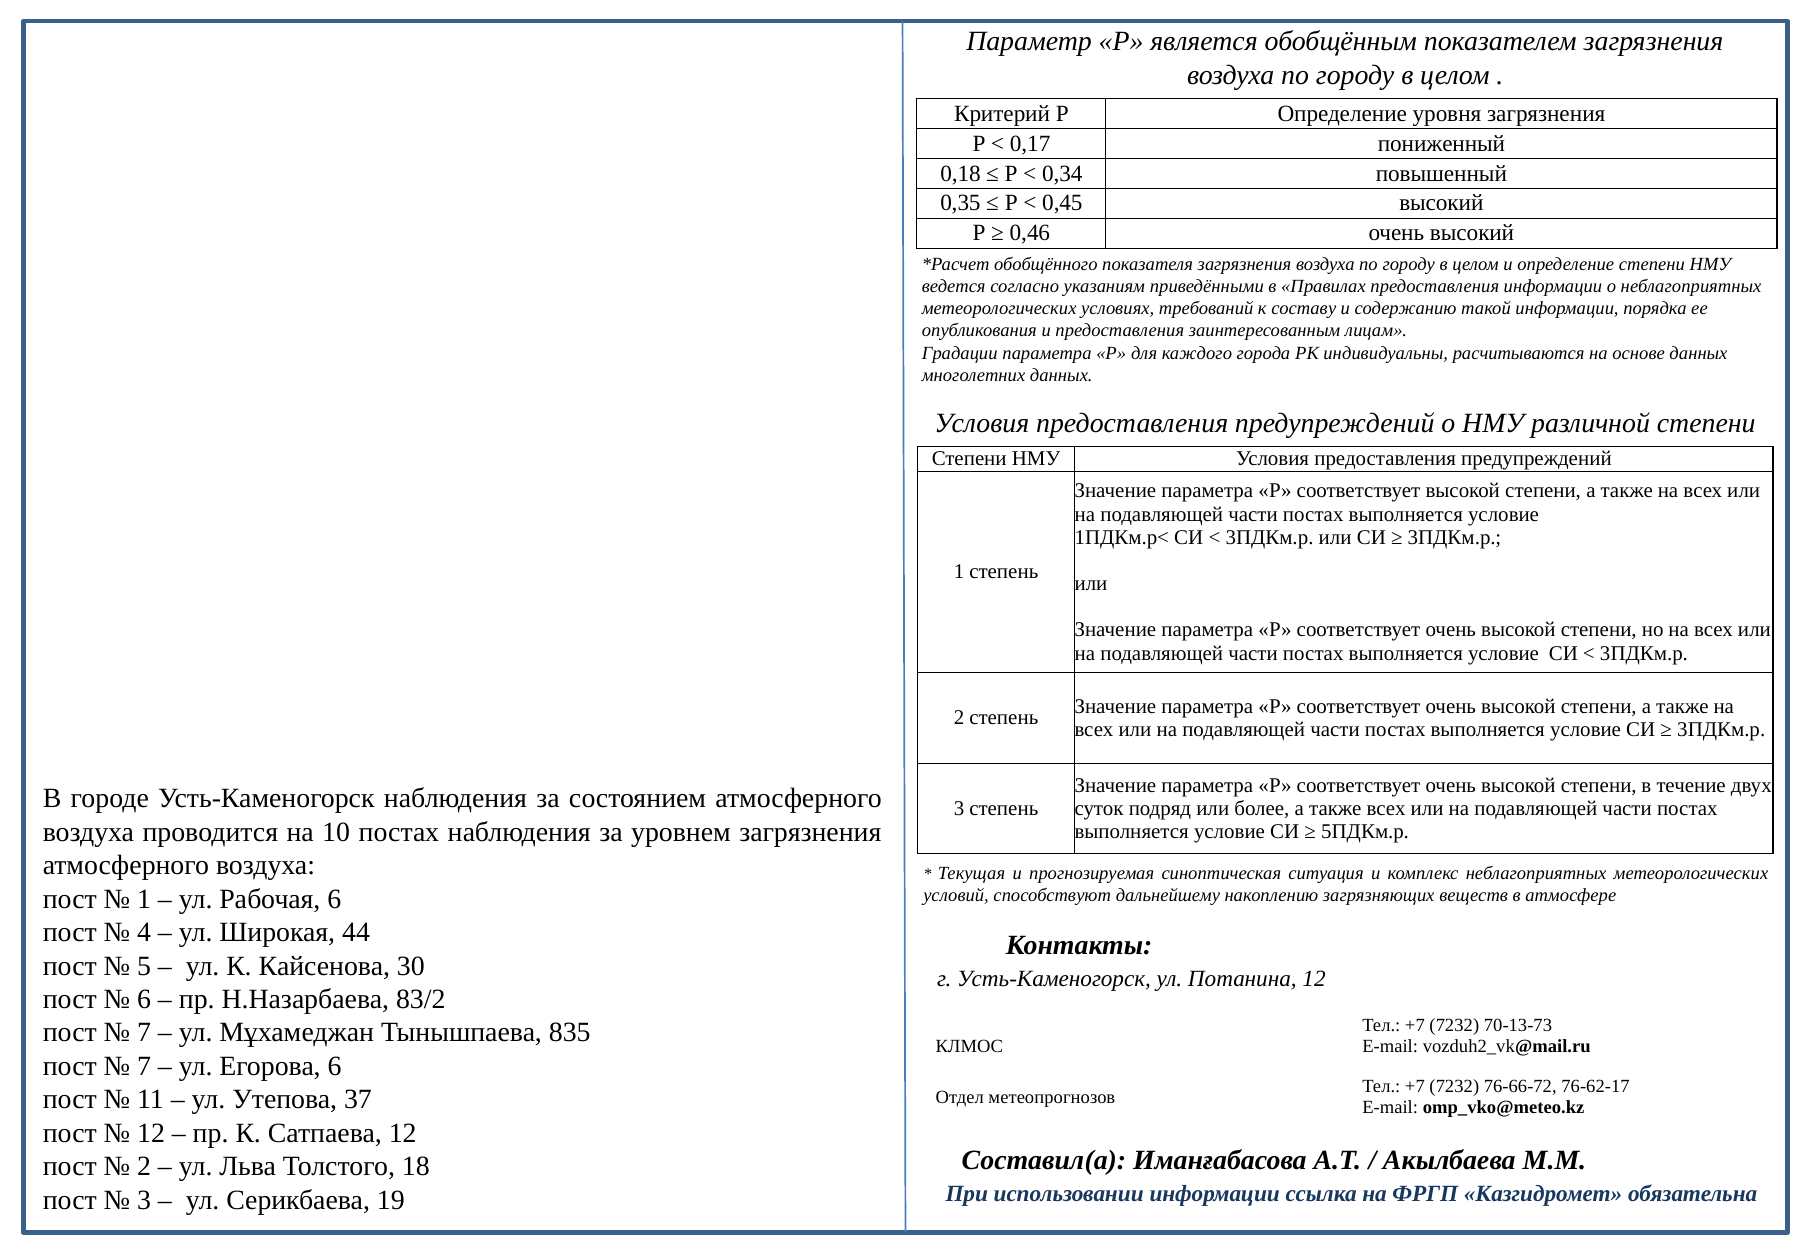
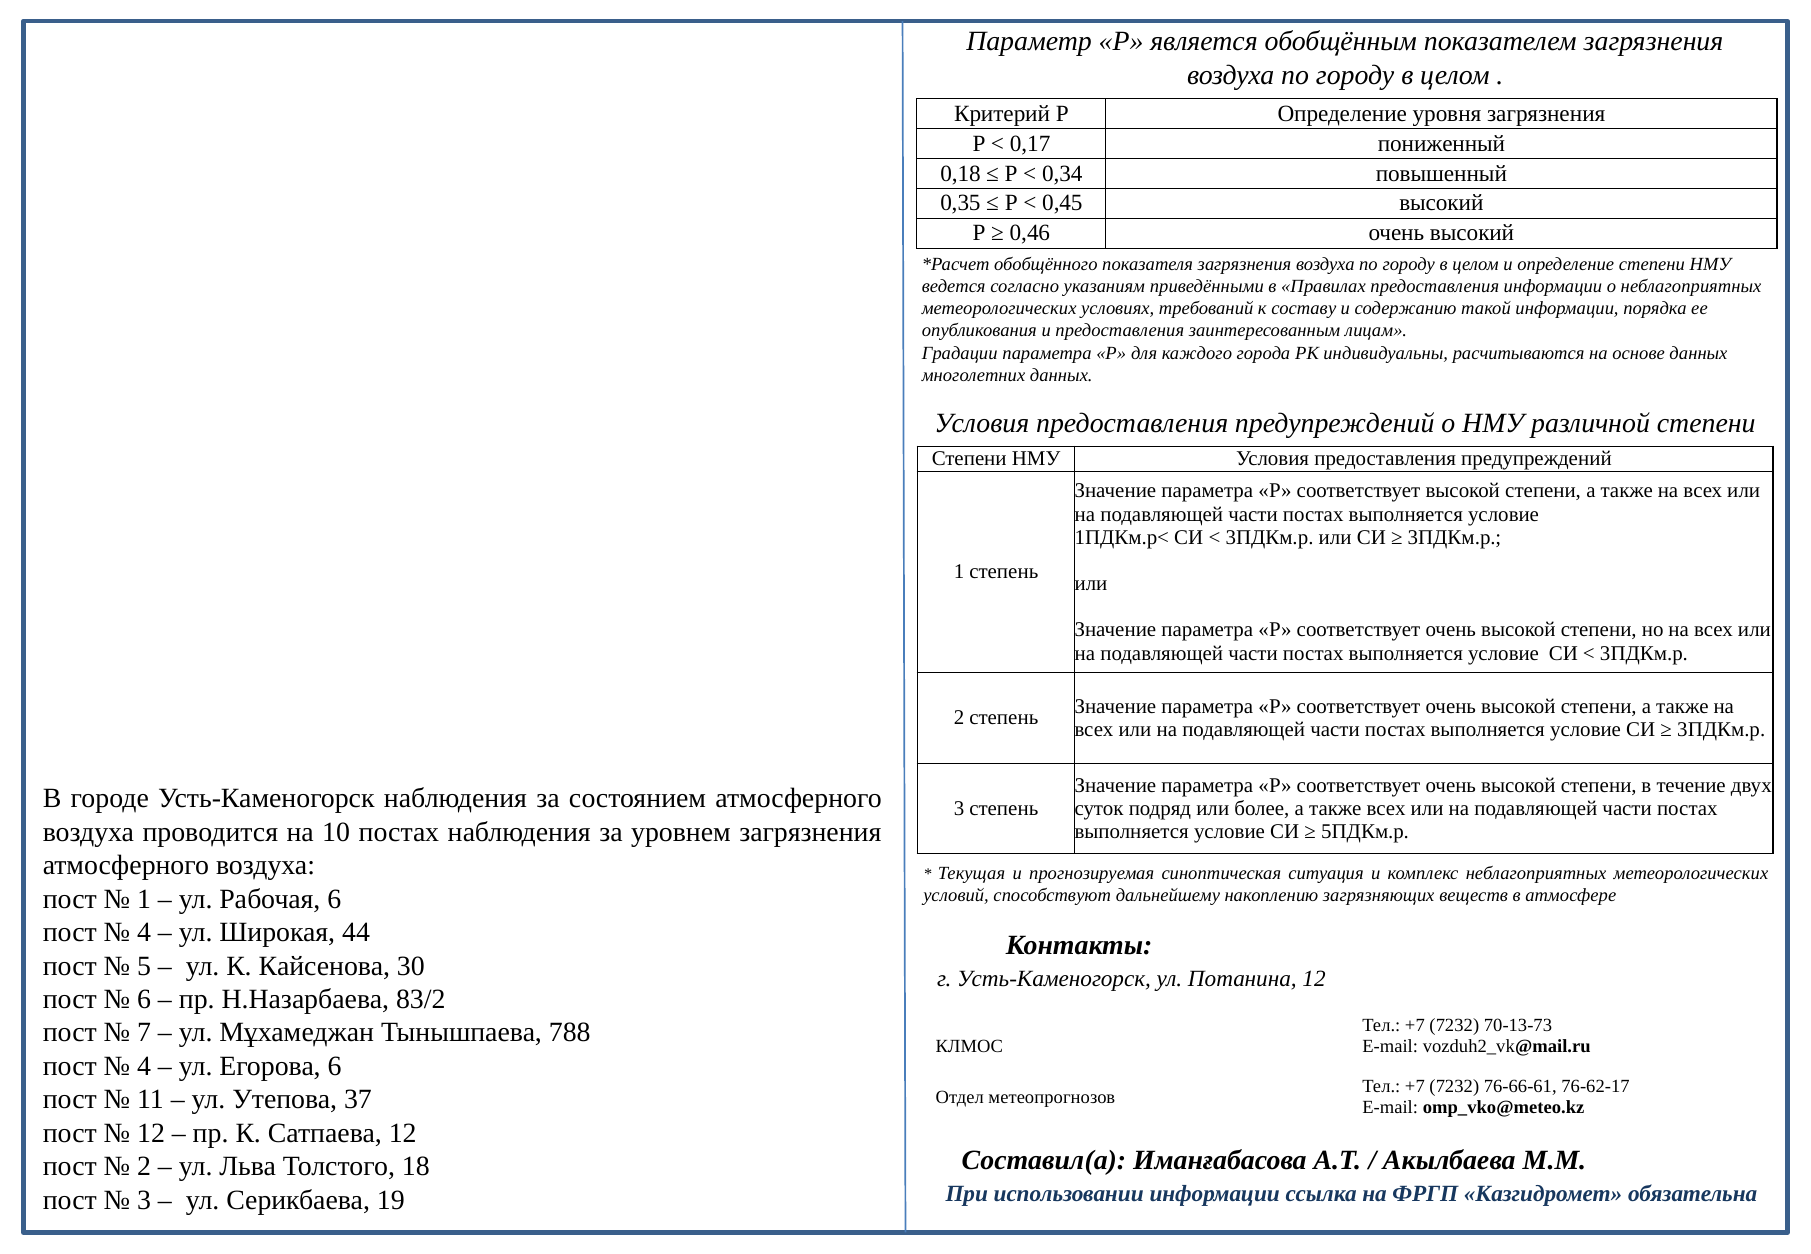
835: 835 -> 788 (570, 1033)
7: 7 -> 4 (144, 1066)
76-66-72: 76-66-72 -> 76-66-61 (1520, 1086)
